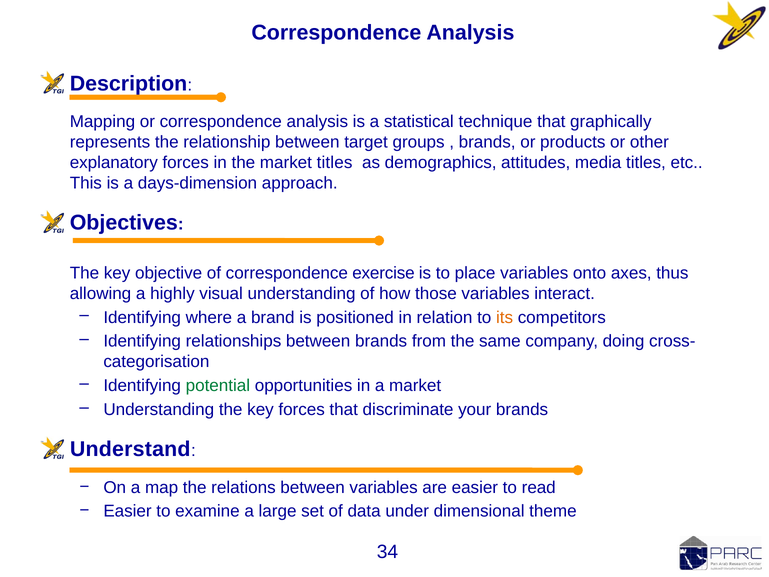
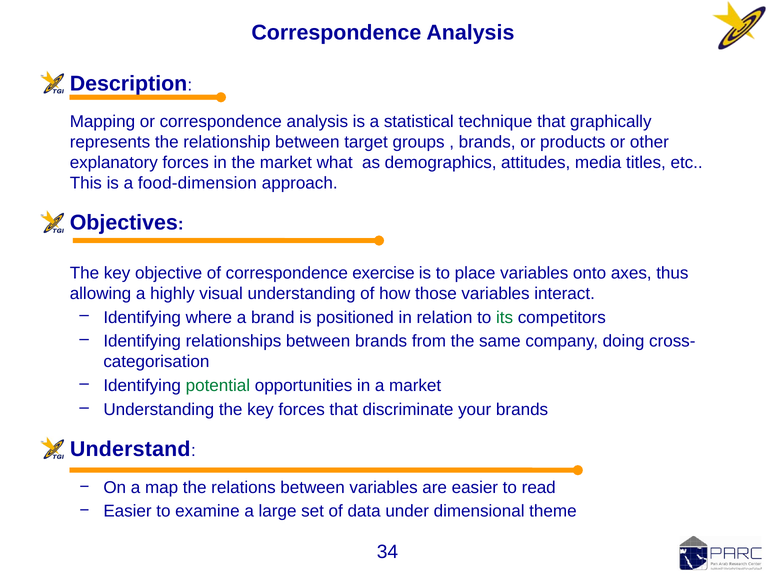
market titles: titles -> what (335, 163)
days-dimension: days-dimension -> food-dimension (197, 183)
its colour: orange -> green (505, 317)
